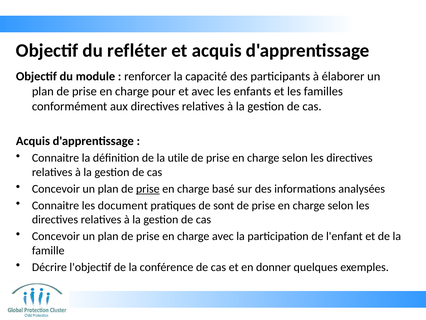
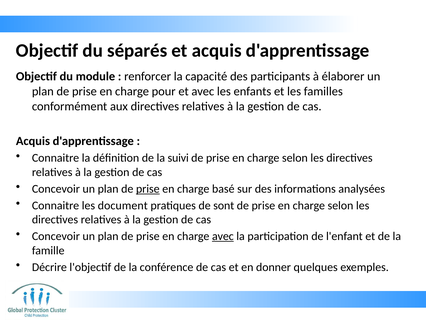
refléter: refléter -> séparés (137, 50)
utile: utile -> suivi (178, 158)
avec underline: none -> present (223, 236)
